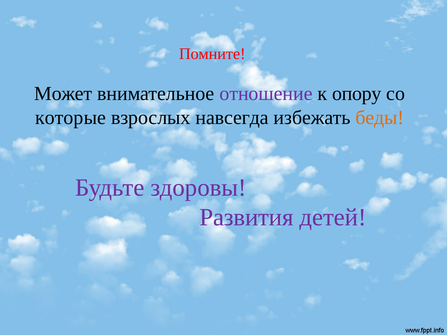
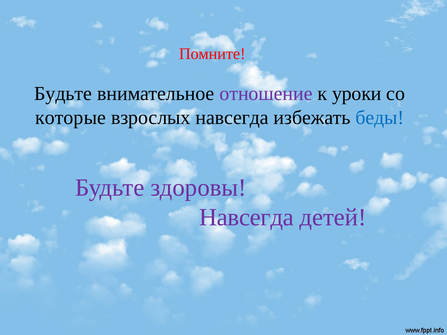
Может: Может -> Будьте (63, 94)
опору: опору -> уроки (357, 94)
беды colour: orange -> blue (380, 118)
Развития: Развития -> Навсегда (246, 217)
